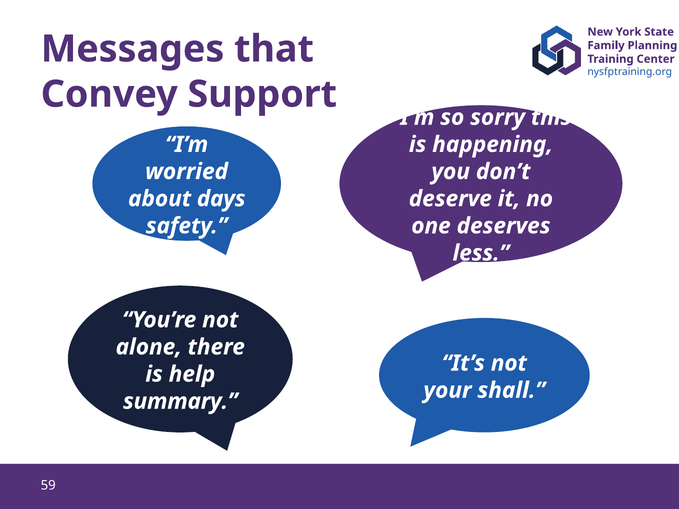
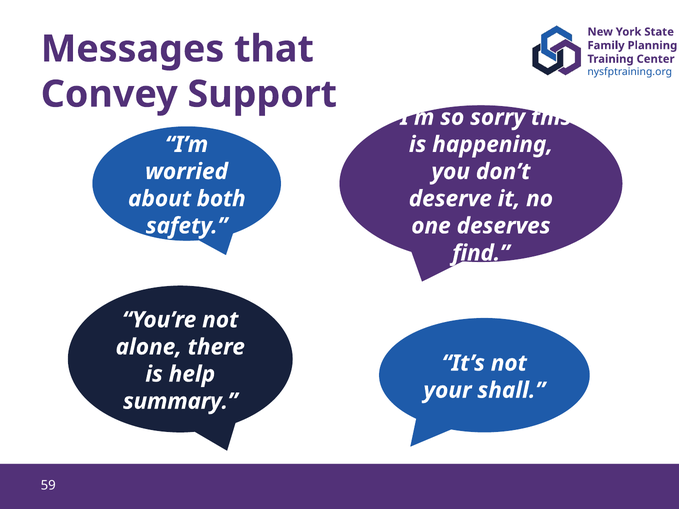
days: days -> both (221, 199)
less: less -> find (481, 253)
